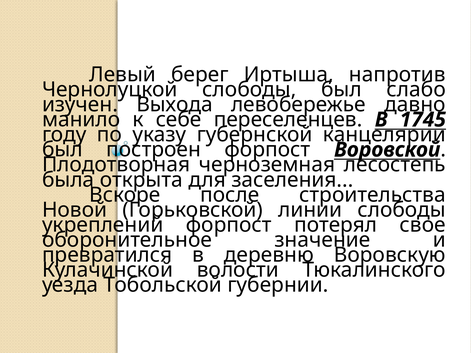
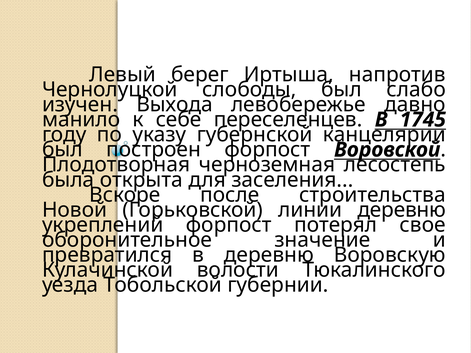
линии слободы: слободы -> деревню (402, 210)
